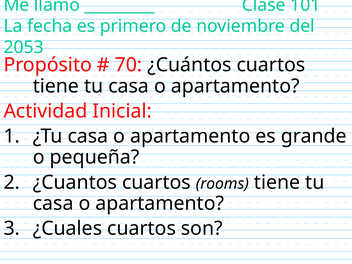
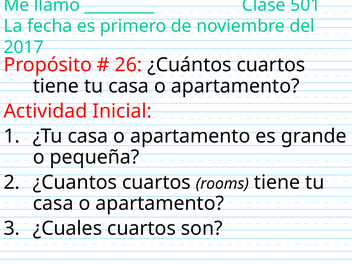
101: 101 -> 501 (305, 5)
2053: 2053 -> 2017 (24, 47)
70: 70 -> 26 (128, 65)
